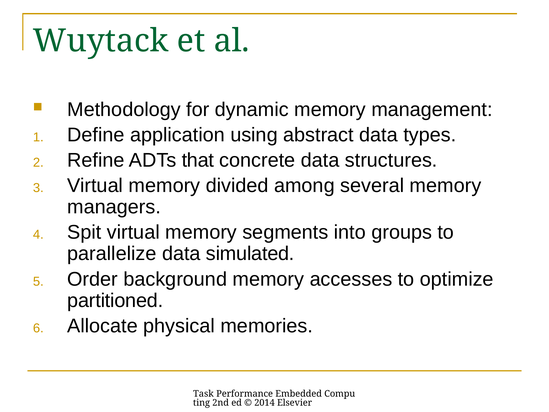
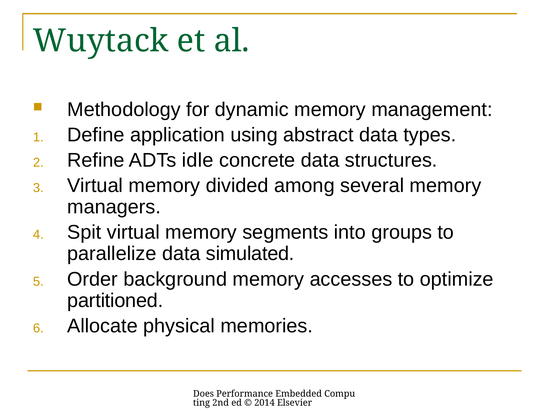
that: that -> idle (198, 160)
Task: Task -> Does (204, 394)
